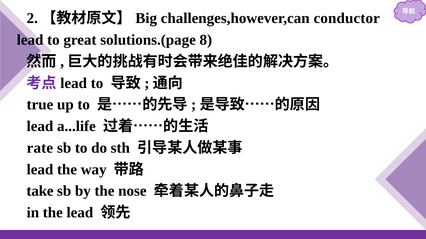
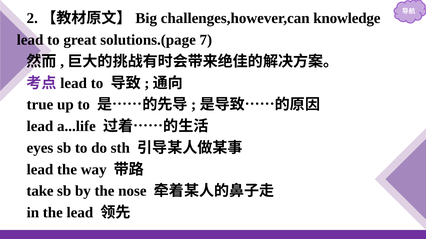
conductor: conductor -> knowledge (347, 18)
8: 8 -> 7 (206, 40)
rate: rate -> eyes (40, 148)
